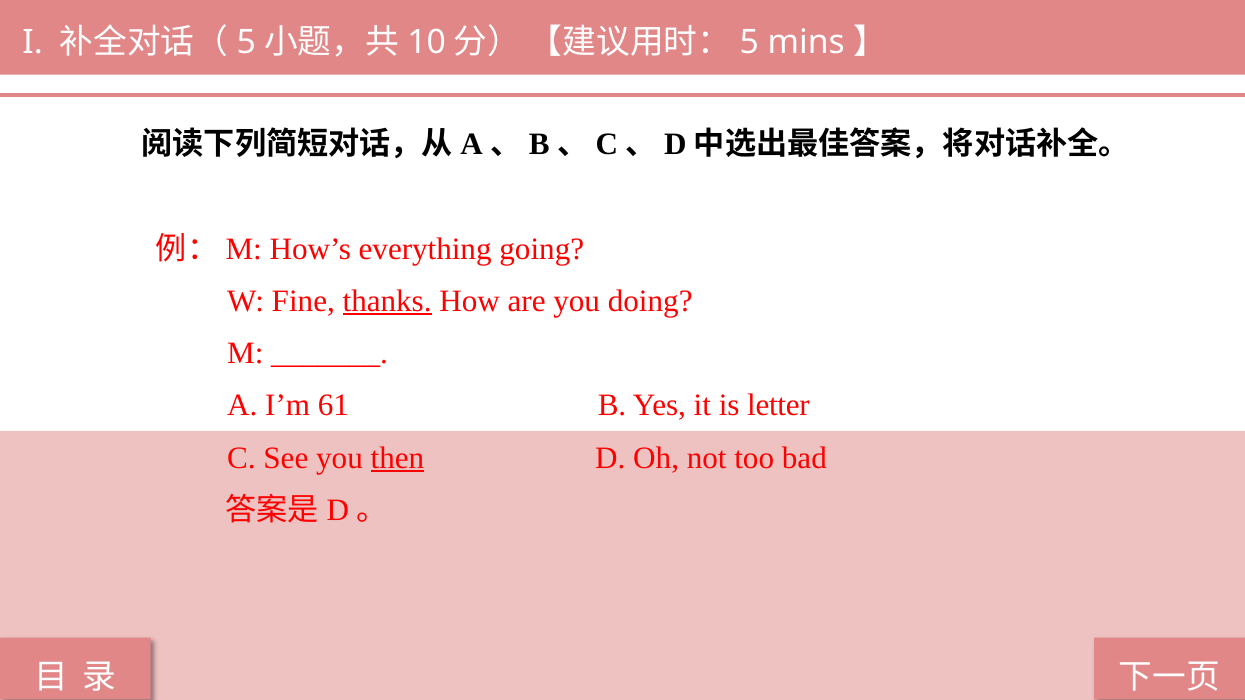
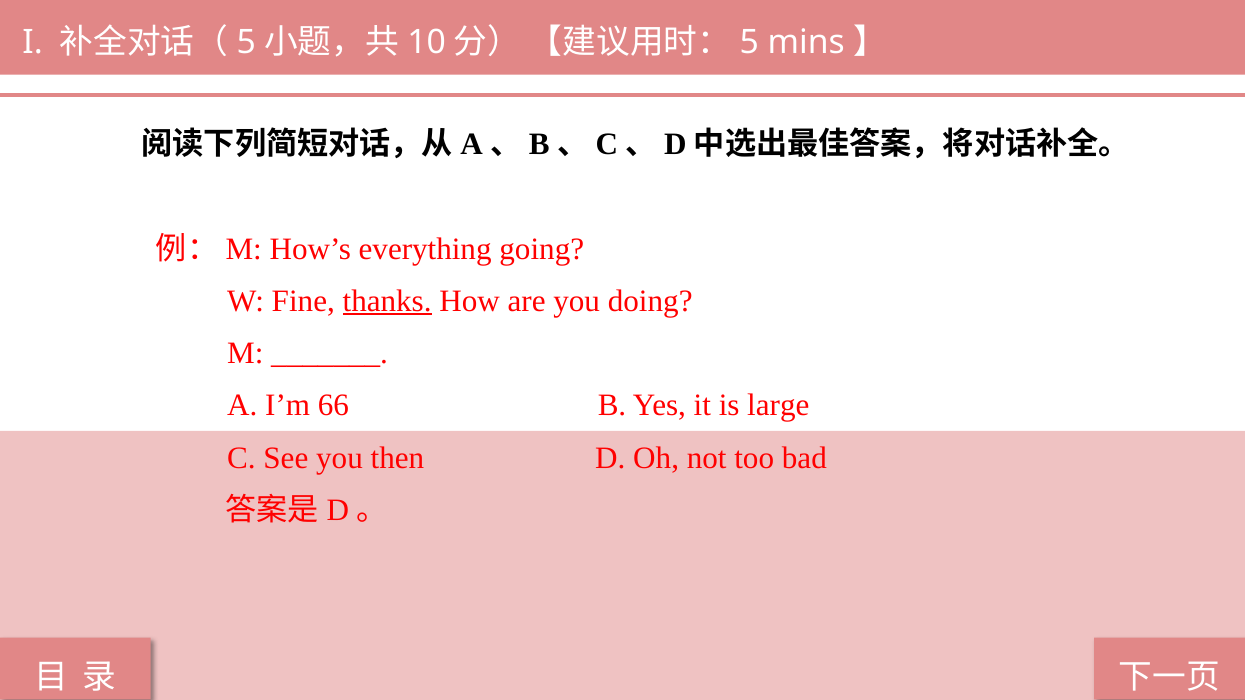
61: 61 -> 66 (333, 406)
letter: letter -> large (778, 406)
then underline: present -> none (397, 458)
